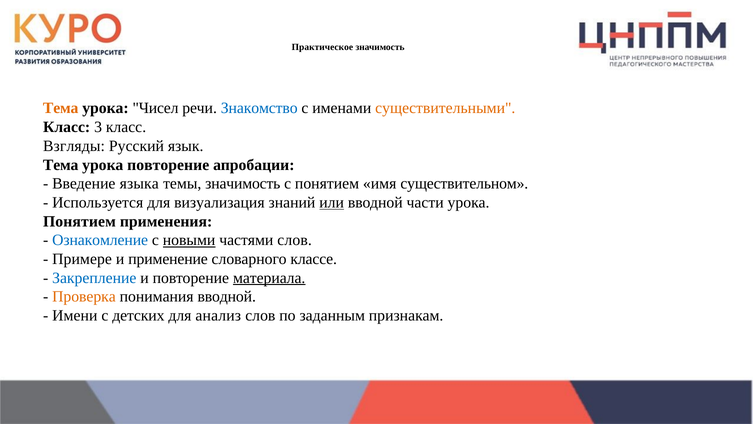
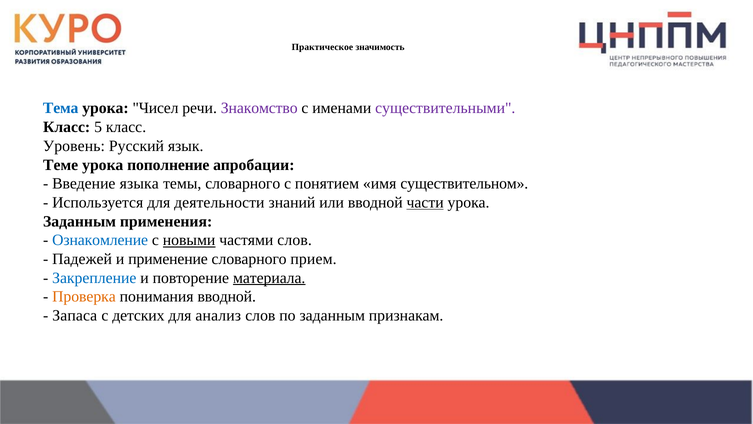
Тема colour: orange -> blue (61, 108)
Знакомство colour: blue -> purple (259, 108)
существительными colour: orange -> purple (445, 108)
3: 3 -> 5 (98, 127)
Взгляды: Взгляды -> Уровень (74, 146)
Тема: Тема -> Теме (61, 165)
урока повторение: повторение -> пополнение (168, 165)
темы значимость: значимость -> словарного (243, 183)
визуализация: визуализация -> деятельности (219, 202)
или underline: present -> none (332, 202)
части underline: none -> present (425, 202)
Понятием: Понятием -> Заданным (79, 221)
Примере: Примере -> Падежей (82, 259)
классе: классе -> прием (314, 259)
Имени: Имени -> Запаса (75, 315)
